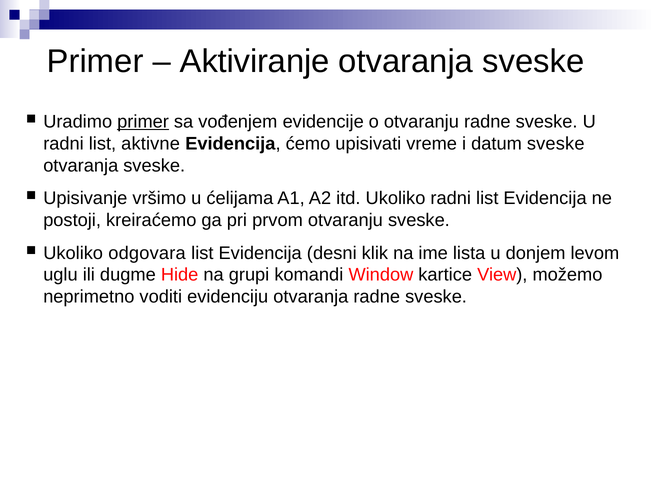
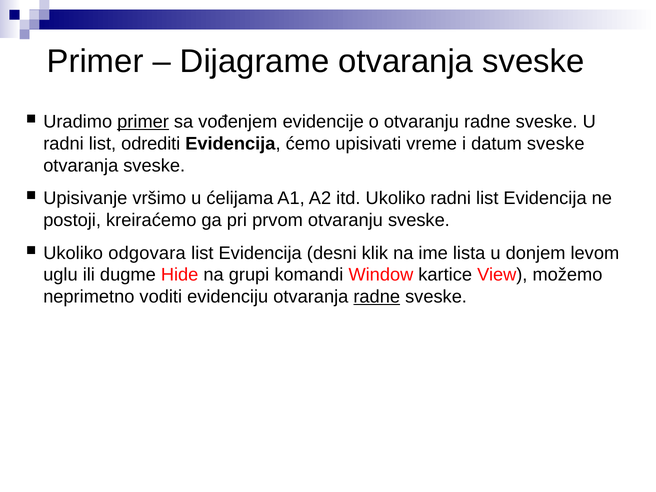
Aktiviranje: Aktiviranje -> Dijagrame (255, 62)
aktivne: aktivne -> odrediti (151, 144)
radne underline: none -> present (377, 297)
